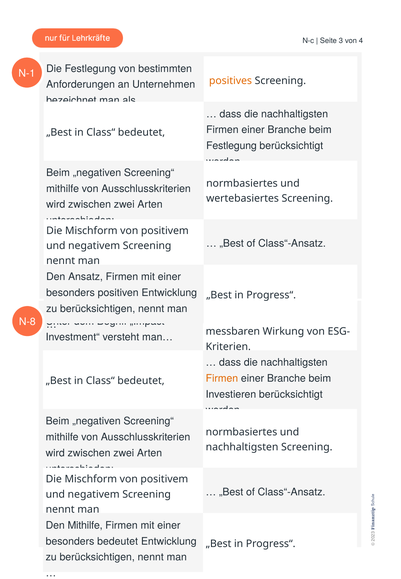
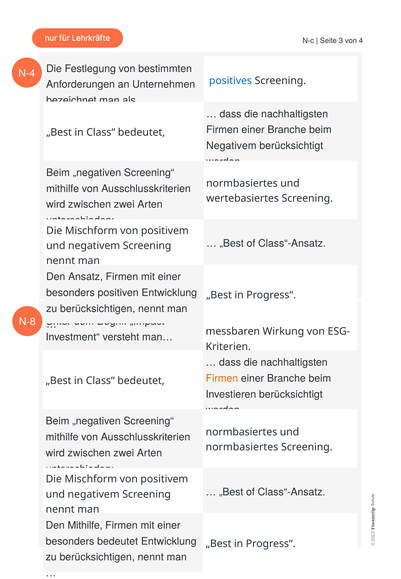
N-1: N-1 -> N-4 (27, 73)
positives colour: orange -> blue (231, 81)
Festlegung: Festlegung -> Negativem (231, 146)
nachhaltigsten: nachhaltigsten -> normbasiertes (242, 447)
